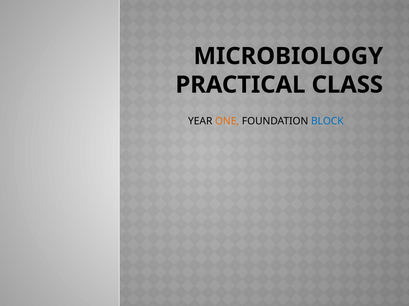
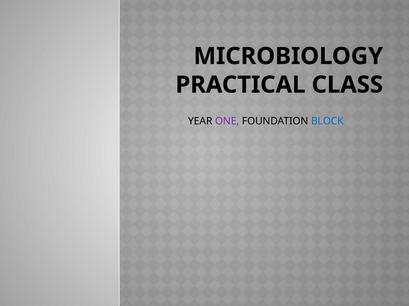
ONE colour: orange -> purple (227, 121)
